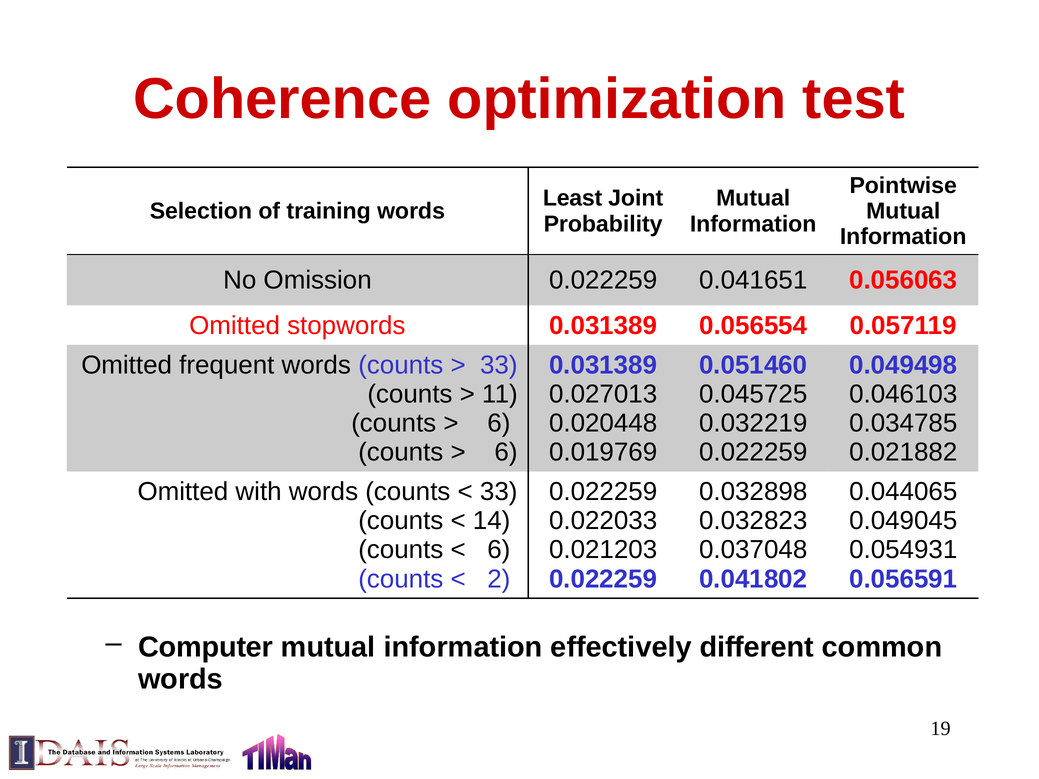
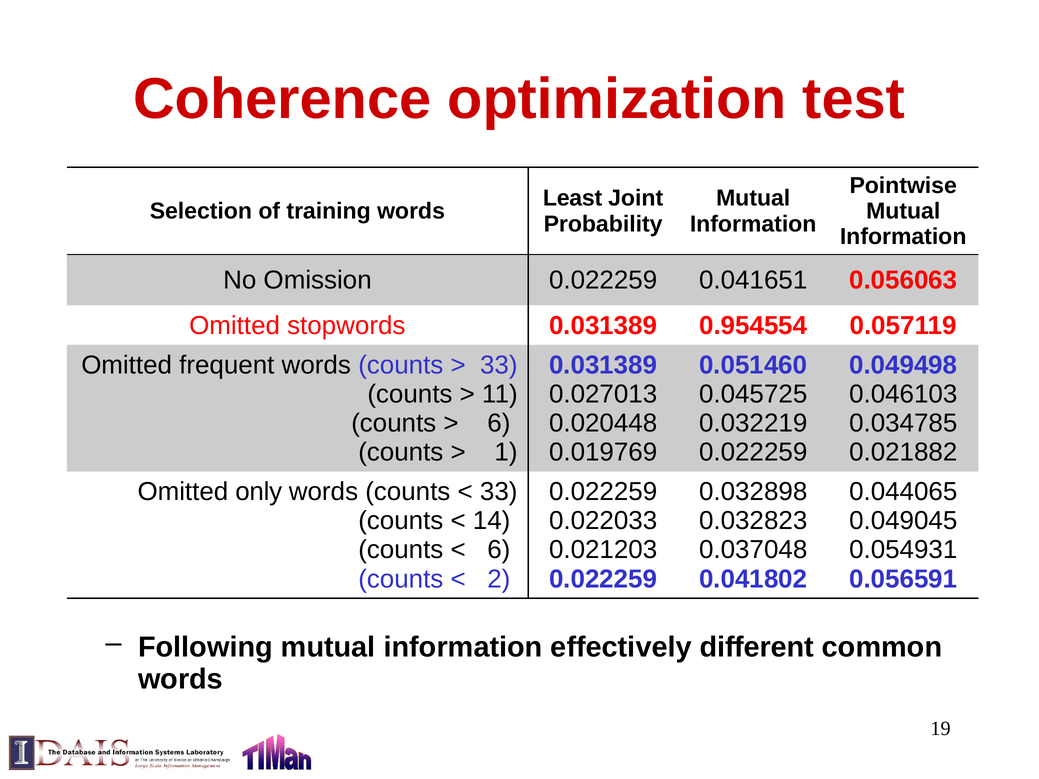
0.056554: 0.056554 -> 0.954554 (753, 326)
6: 6 -> 1 (506, 452)
with: with -> only (259, 492)
Computer: Computer -> Following (205, 647)
